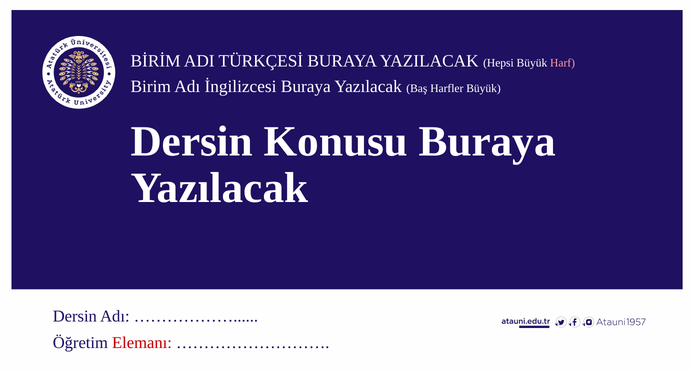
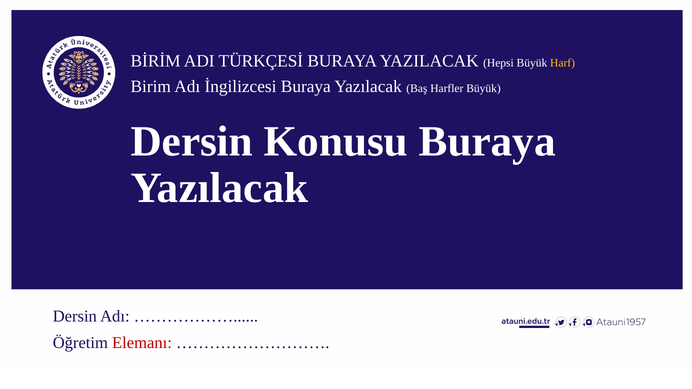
Harf colour: pink -> yellow (563, 63)
